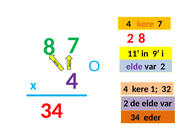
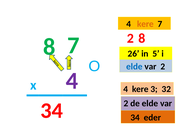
11: 11 -> 26 (133, 54)
9: 9 -> 5 (156, 54)
elde colour: purple -> blue (134, 67)
1: 1 -> 3 (154, 89)
